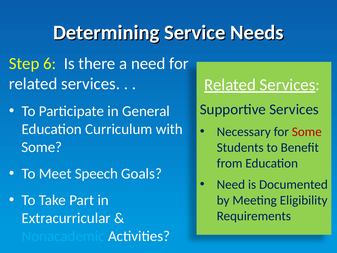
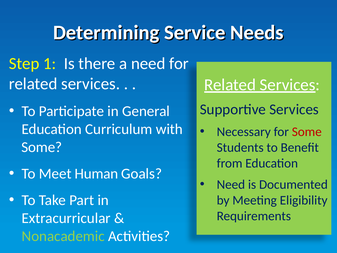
6: 6 -> 1 (50, 64)
Speech: Speech -> Human (96, 174)
Nonacademic colour: light blue -> light green (63, 236)
